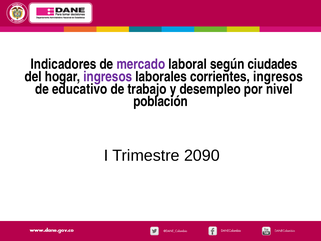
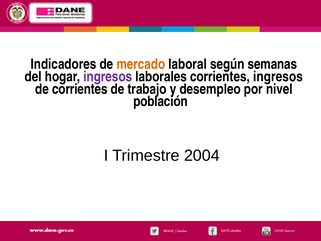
mercado colour: purple -> orange (141, 64)
ciudades: ciudades -> semanas (272, 64)
de educativo: educativo -> corrientes (80, 89)
2090: 2090 -> 2004 (202, 155)
